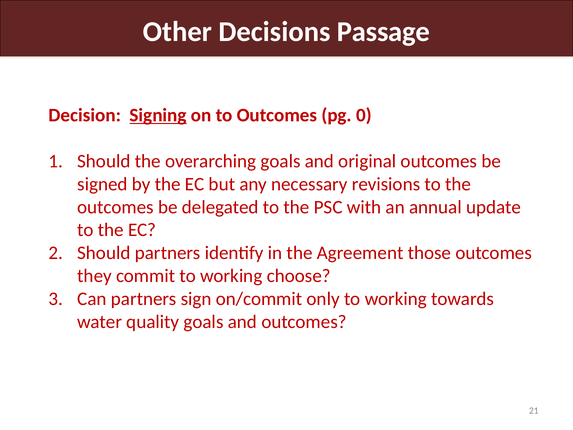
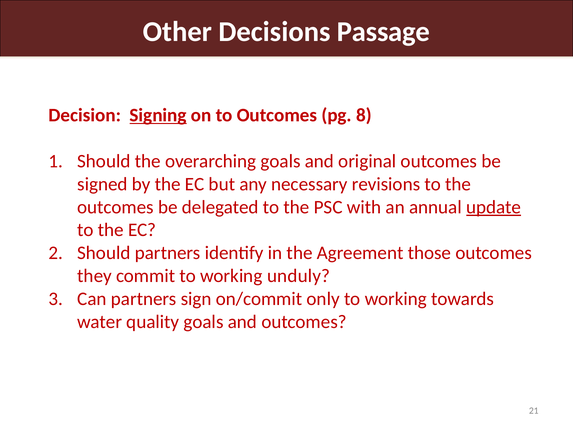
0: 0 -> 8 (364, 115)
update underline: none -> present (494, 207)
choose: choose -> unduly (299, 276)
